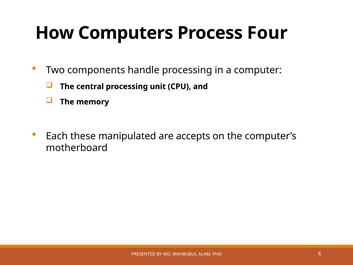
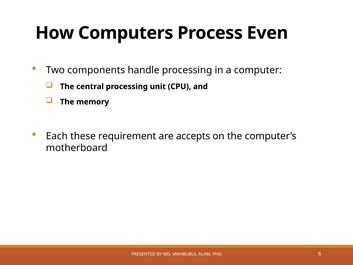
Four: Four -> Even (267, 33)
manipulated: manipulated -> requirement (127, 136)
